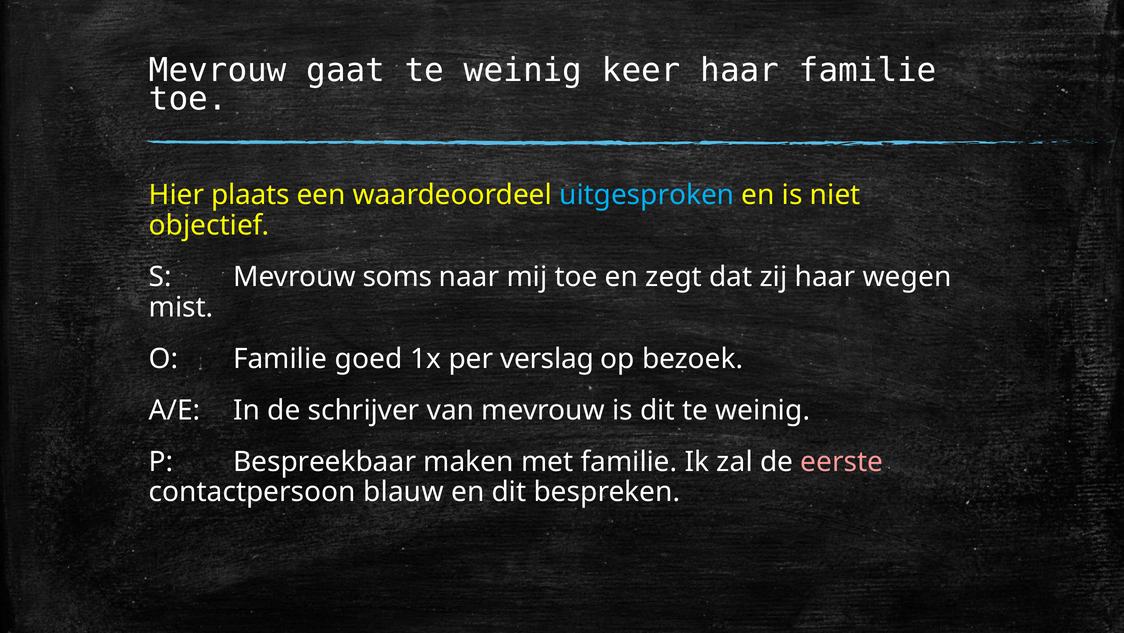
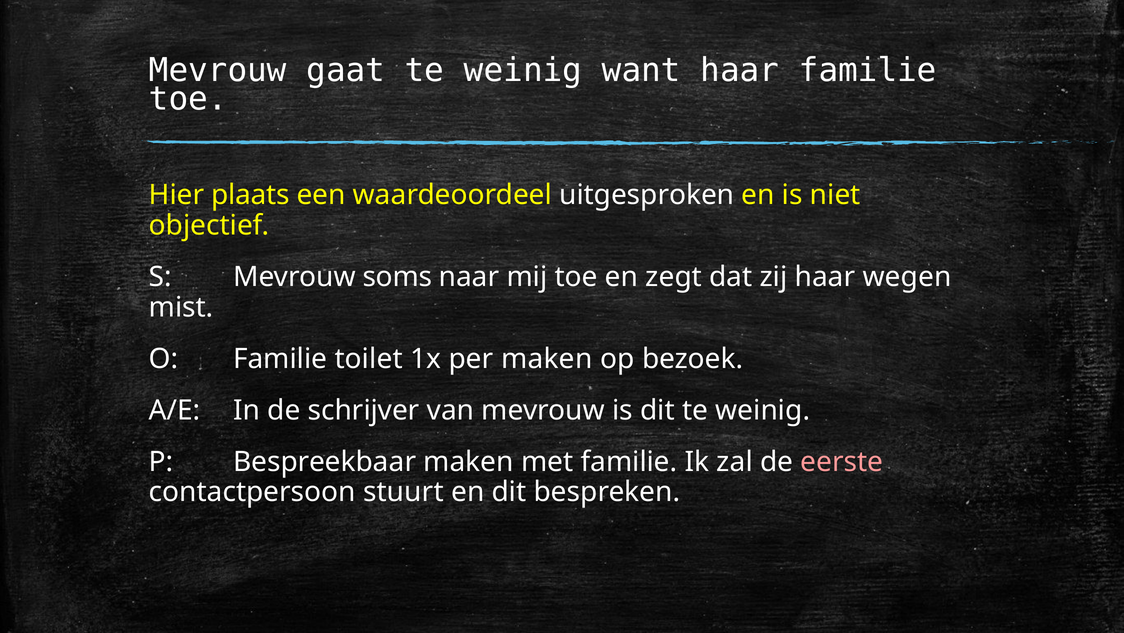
keer: keer -> want (641, 70)
uitgesproken colour: light blue -> white (647, 195)
goed: goed -> toilet (369, 358)
per verslag: verslag -> maken (547, 358)
blauw: blauw -> stuurt (403, 492)
